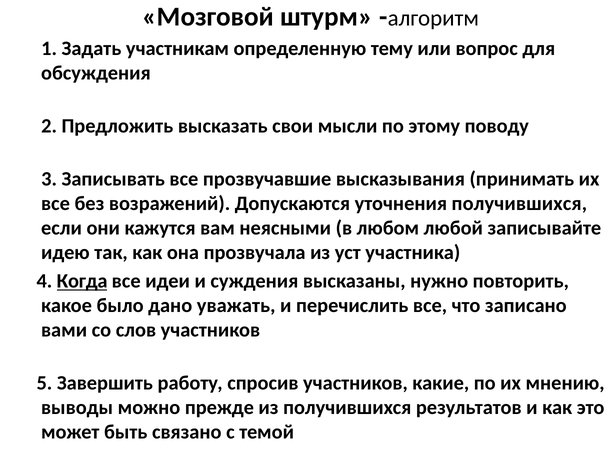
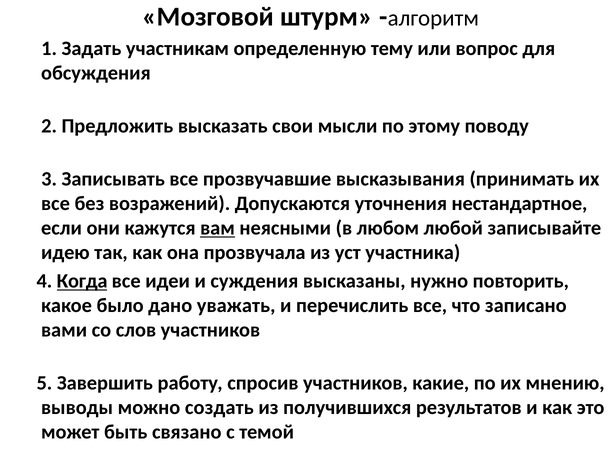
уточнения получившихся: получившихся -> нестандартное (519, 204)
вам underline: none -> present (217, 228)
прежде: прежде -> создать (219, 408)
